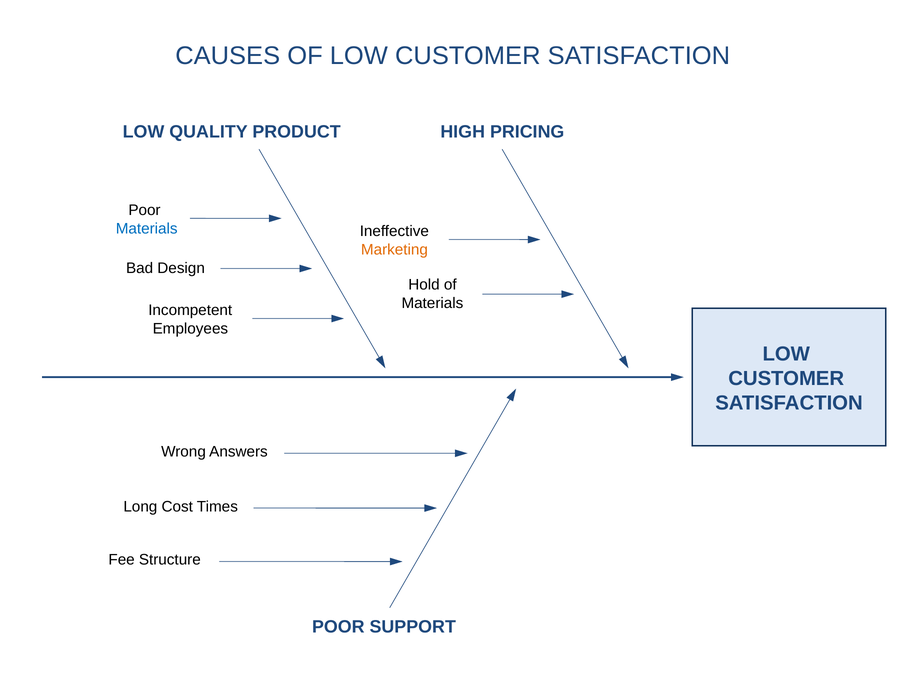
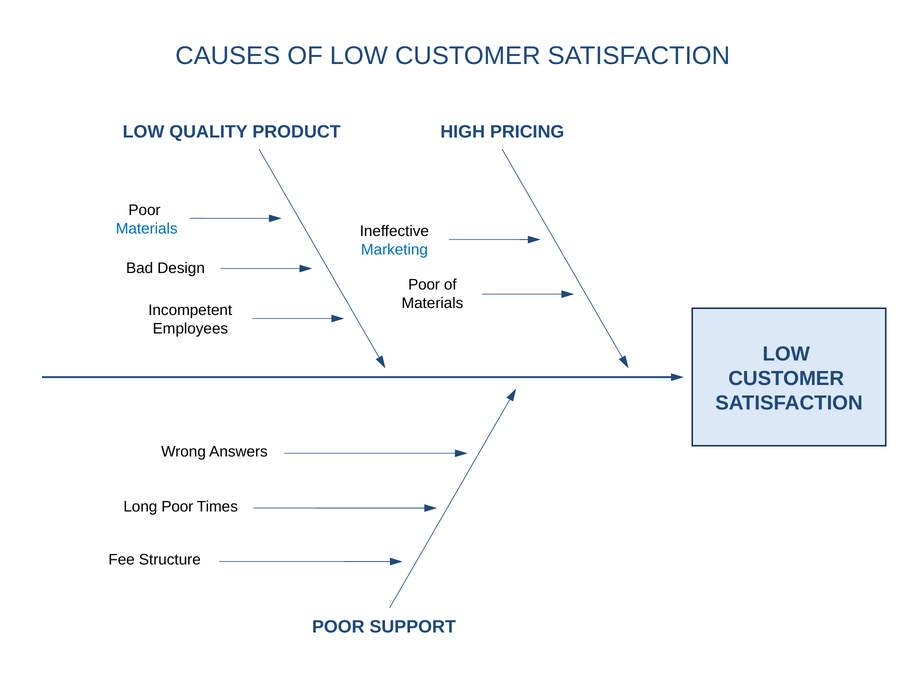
Marketing colour: orange -> blue (394, 250)
Hold: Hold -> Poor (424, 285)
Long Cost: Cost -> Poor (177, 506)
